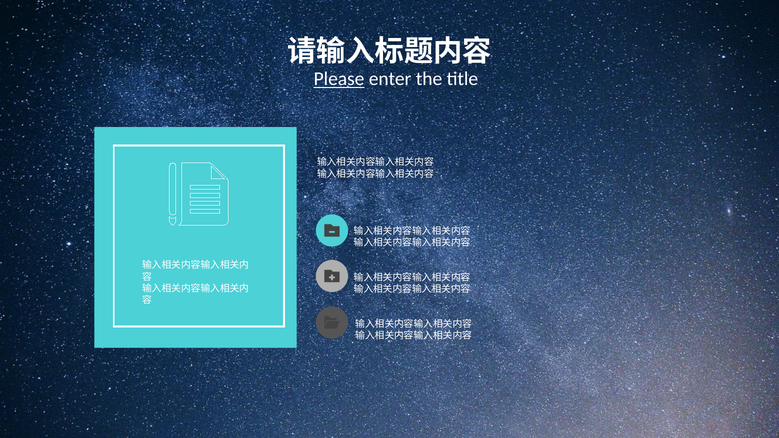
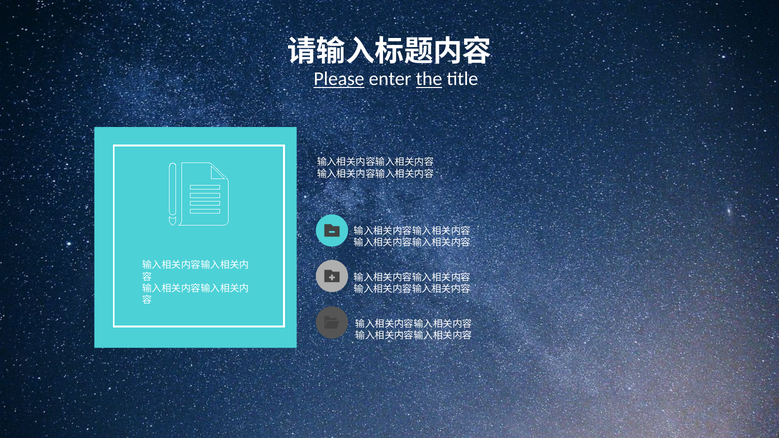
the underline: none -> present (429, 79)
